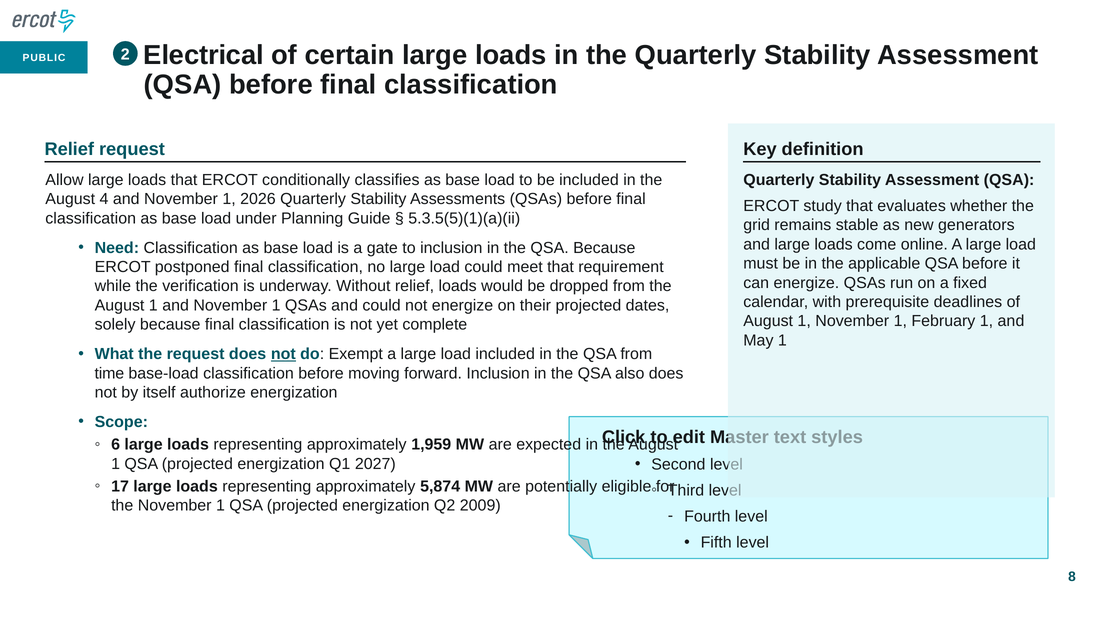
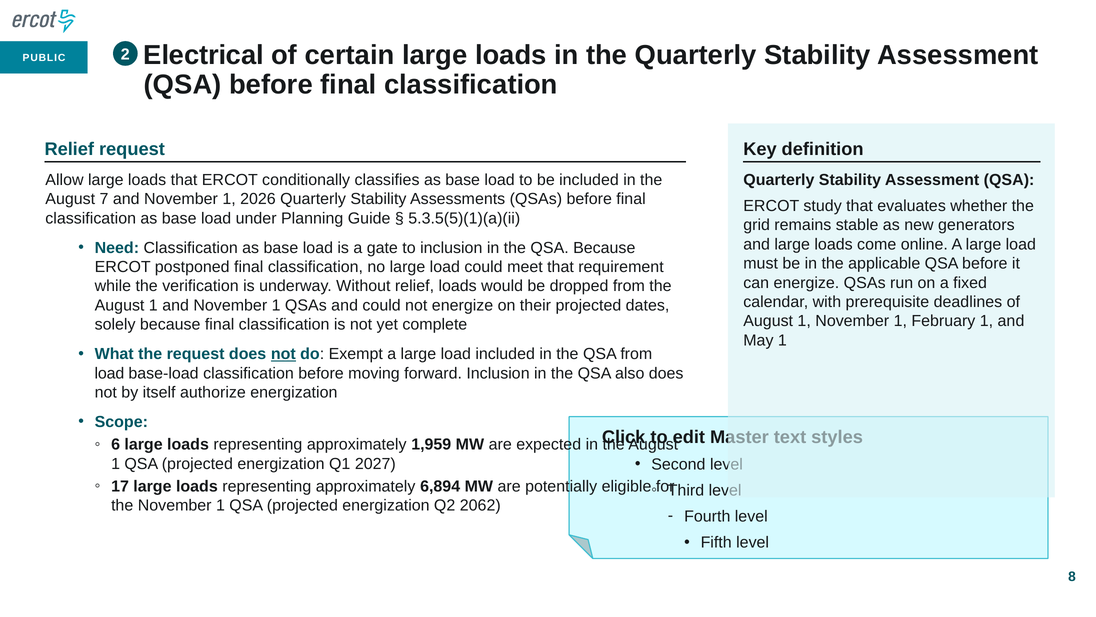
4: 4 -> 7 (104, 199)
time: time -> load (109, 373)
5,874: 5,874 -> 6,894 (440, 486)
2009: 2009 -> 2062 (480, 505)
